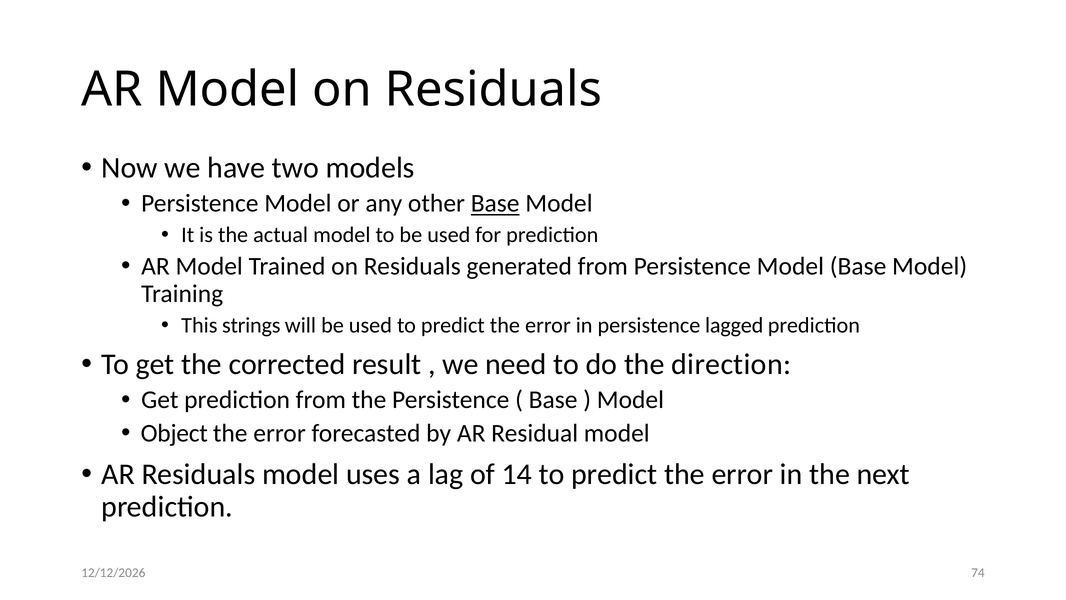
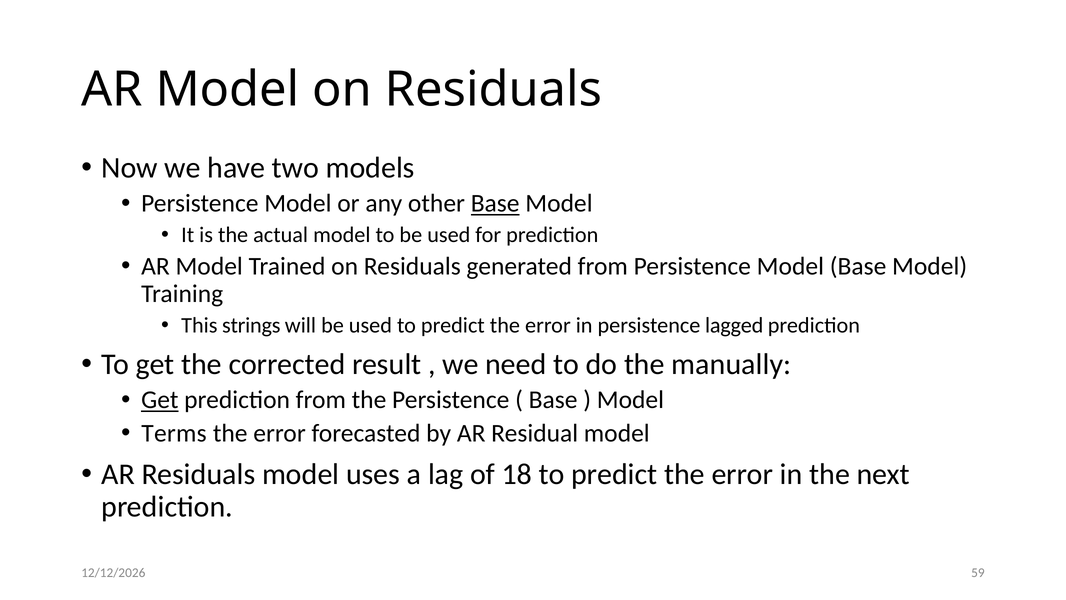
direction: direction -> manually (731, 364)
Get underline: none -> present (160, 400)
Object: Object -> Terms (174, 433)
14: 14 -> 18 (517, 474)
74: 74 -> 59 (978, 572)
